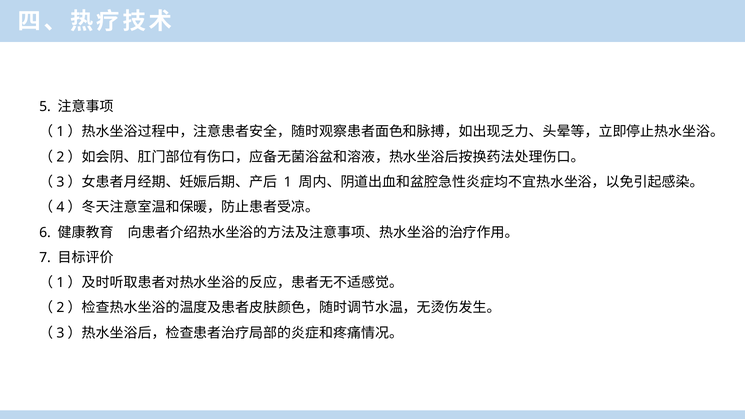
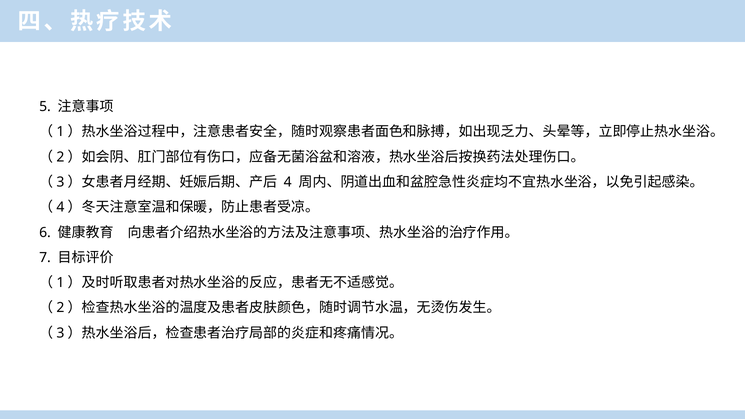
1: 1 -> 4 (288, 182)
